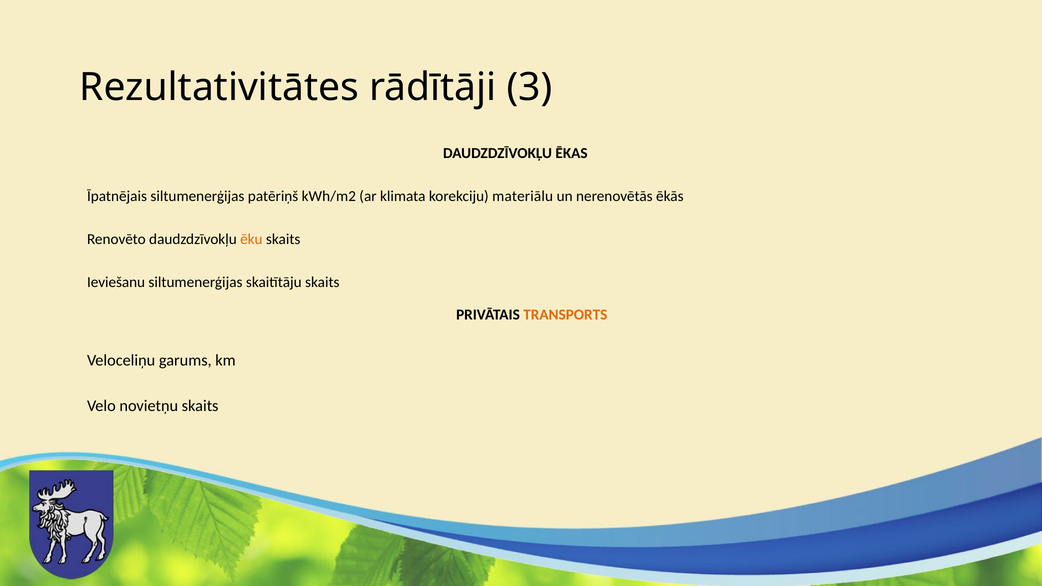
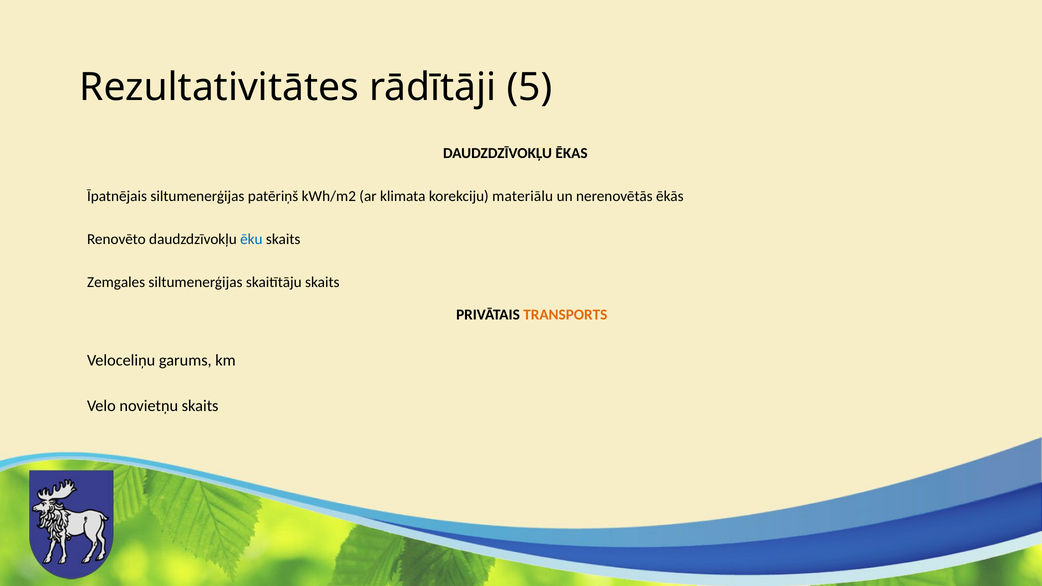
3: 3 -> 5 (530, 88)
ēku colour: orange -> blue (251, 239)
Ieviešanu: Ieviešanu -> Zemgales (116, 282)
